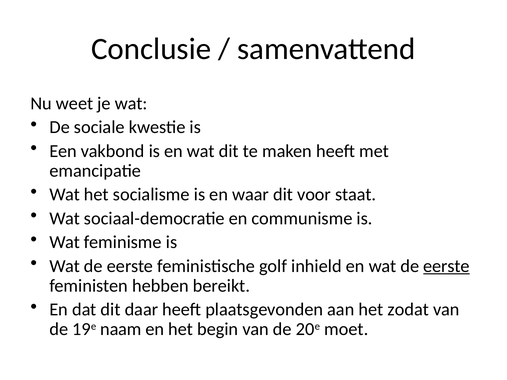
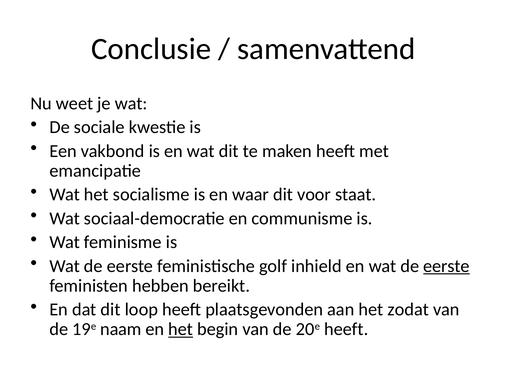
daar: daar -> loop (141, 310)
het underline: none -> present (181, 329)
20e moet: moet -> heeft (346, 329)
